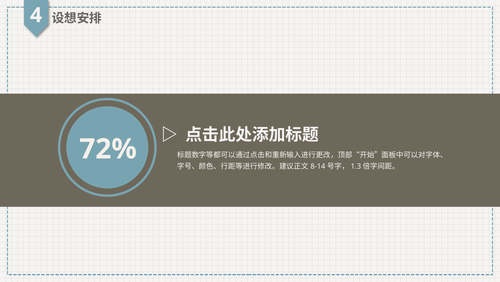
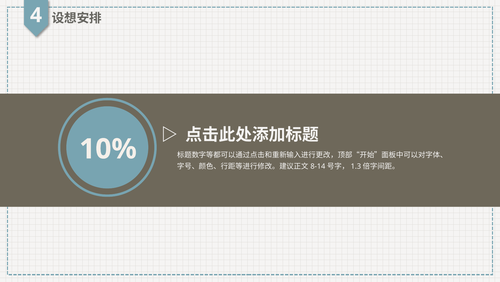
72%: 72% -> 10% (108, 149)
